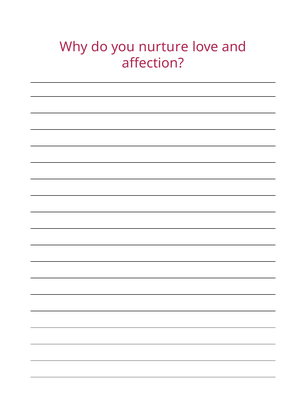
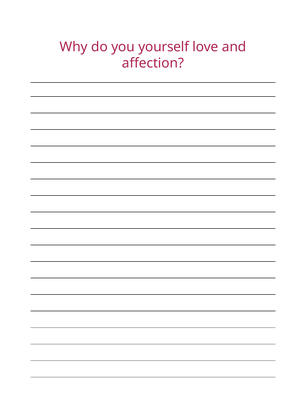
nurture: nurture -> yourself (164, 47)
